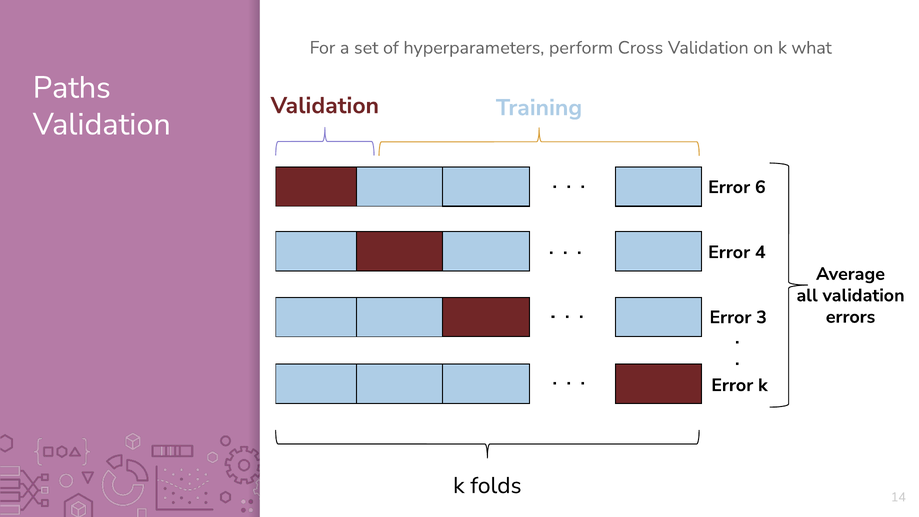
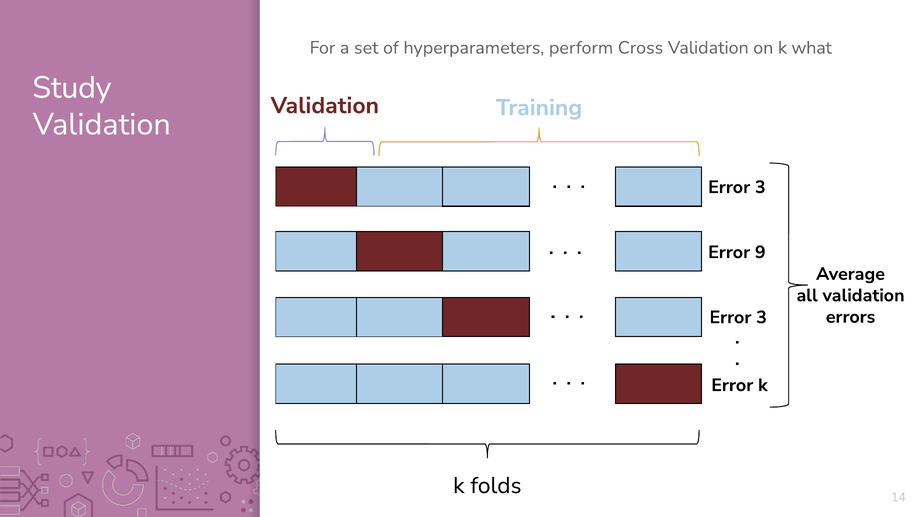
Paths: Paths -> Study (72, 88)
6: 6 -> 3 (760, 187)
4: 4 -> 9 (760, 252)
